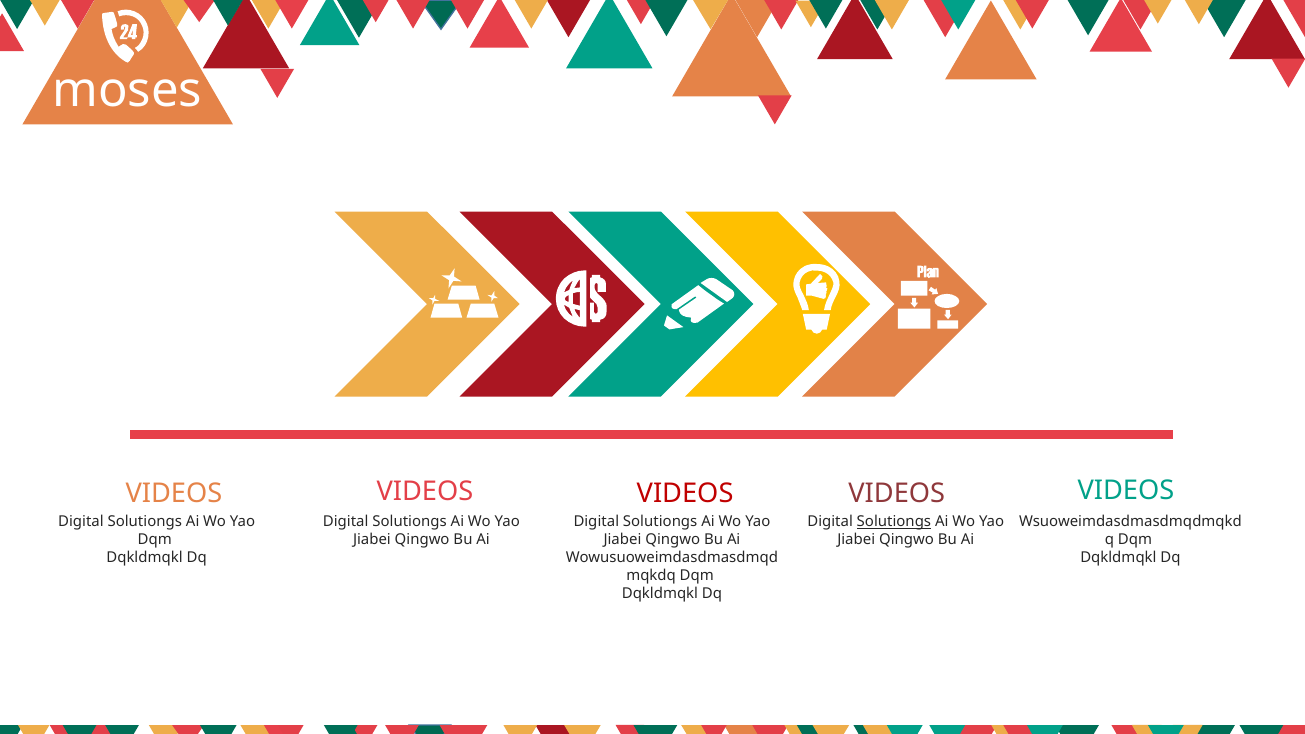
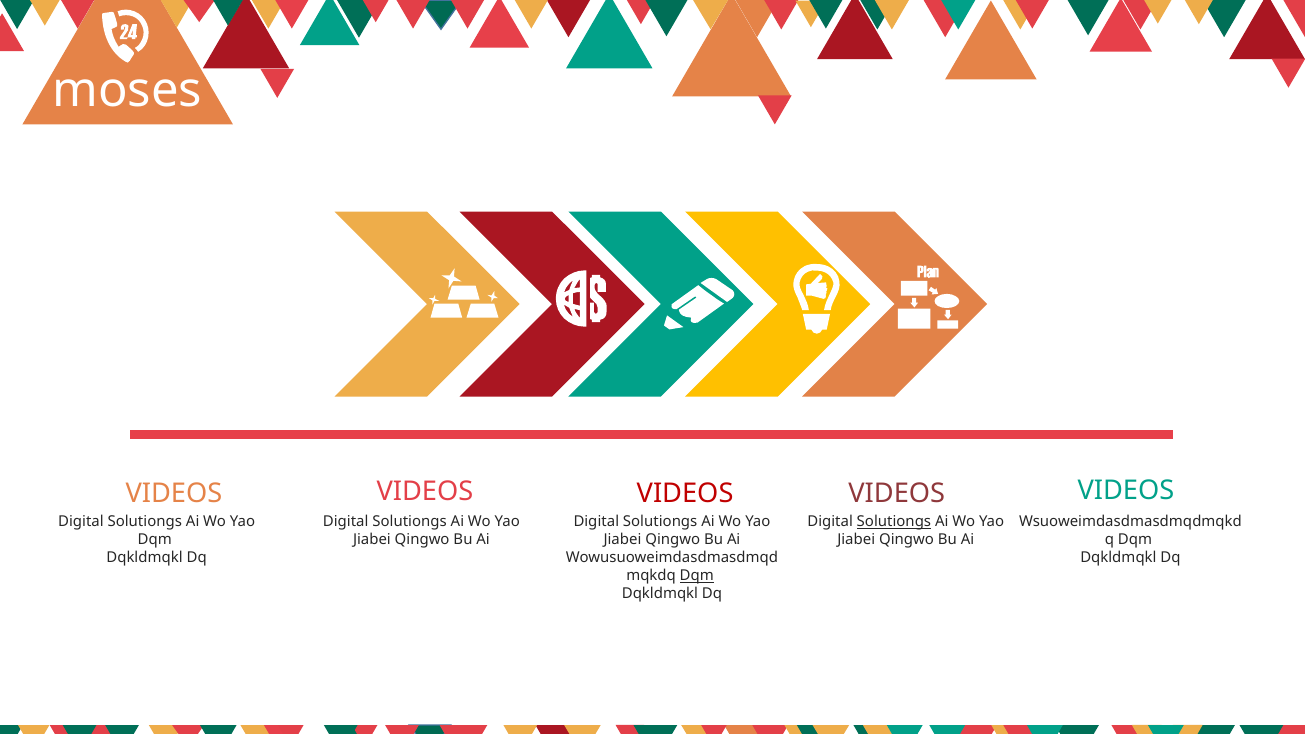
Dqm underline: none -> present (697, 576)
